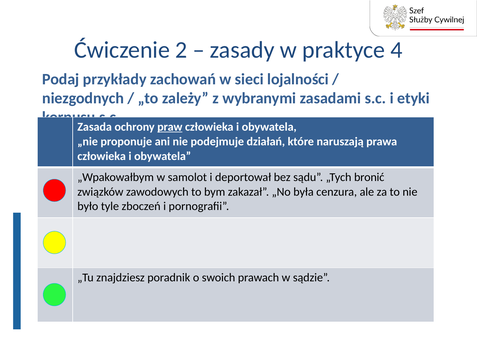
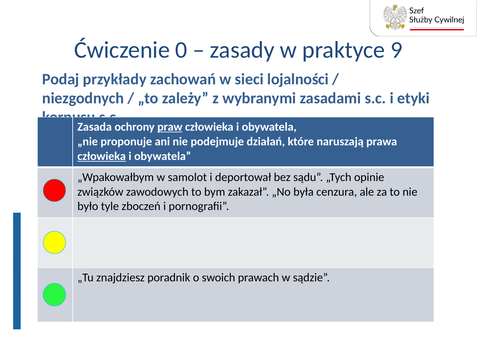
2: 2 -> 0 (181, 50)
4: 4 -> 9 (397, 50)
człowieka underline: none -> present (102, 156)
bronić: bronić -> opinie (369, 177)
